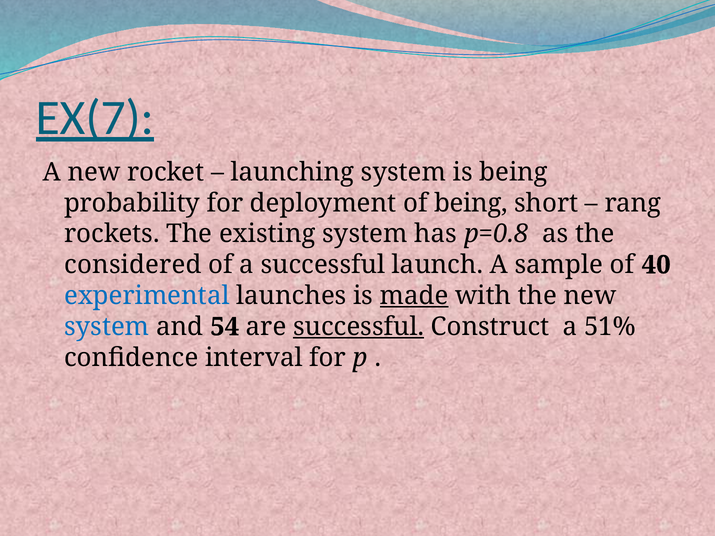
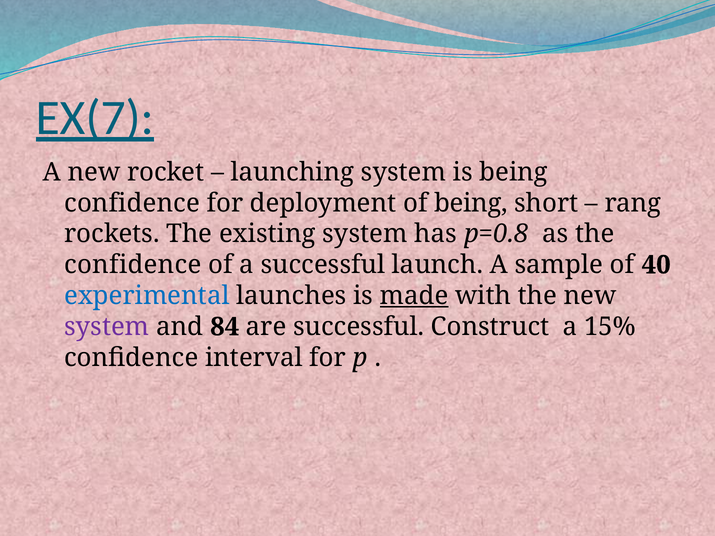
probability: probability -> confidence (132, 203)
considered: considered -> confidence (133, 265)
system colour: blue -> purple (107, 327)
54: 54 -> 84 (225, 327)
successful underline: present -> none (359, 327)
51%: 51% -> 15% (610, 327)
